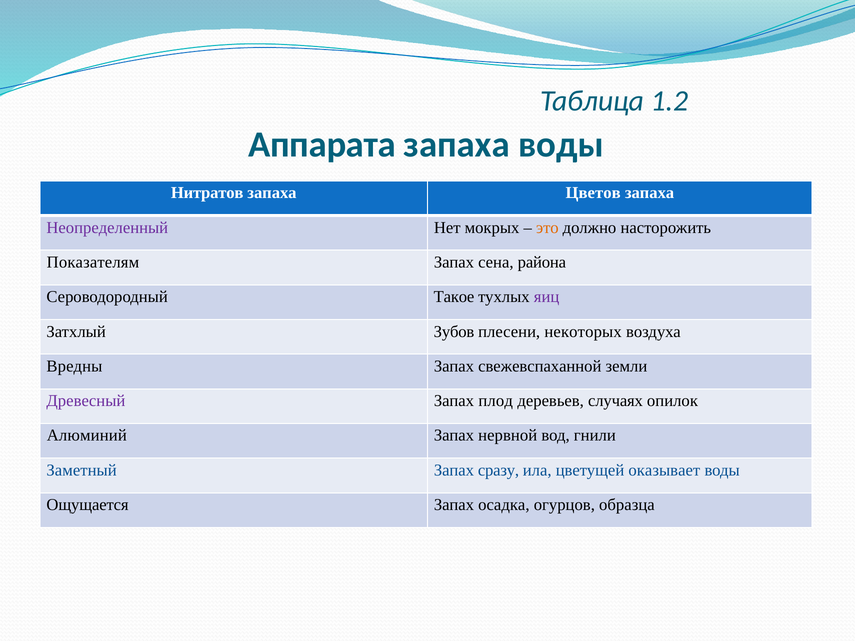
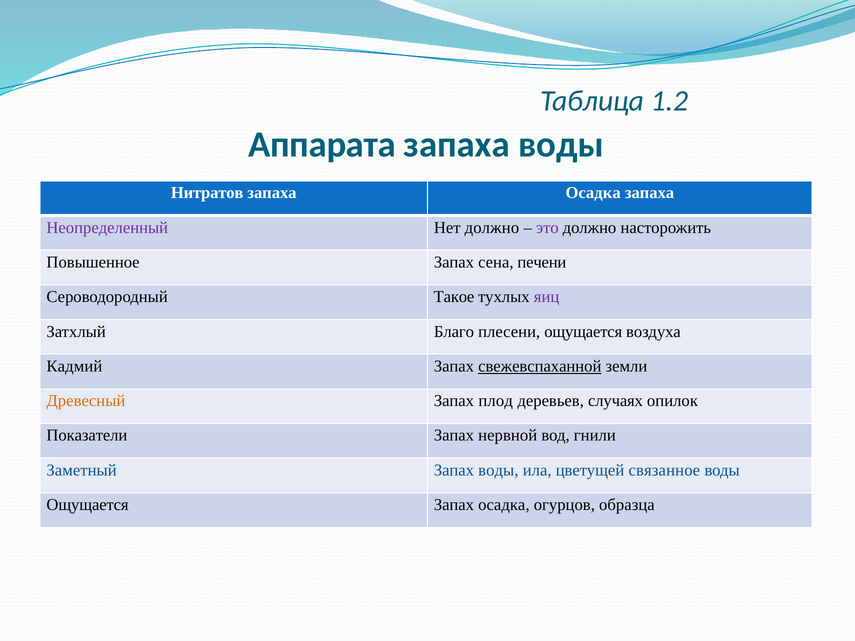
запаха Цветов: Цветов -> Осадка (593, 193)
Нет мокрых: мокрых -> должно (492, 228)
это colour: orange -> purple (547, 228)
Показателям: Показателям -> Повышенное (93, 262)
района: района -> печени (542, 262)
Зубов: Зубов -> Благо (454, 332)
плесени некоторых: некоторых -> ощущается (583, 332)
Вредны: Вредны -> Кадмий (74, 366)
свежевспаханной underline: none -> present (540, 366)
Древесный colour: purple -> orange (86, 401)
Алюминий: Алюминий -> Показатели (87, 436)
Запах сразу: сразу -> воды (498, 470)
оказывает: оказывает -> связанное (664, 470)
